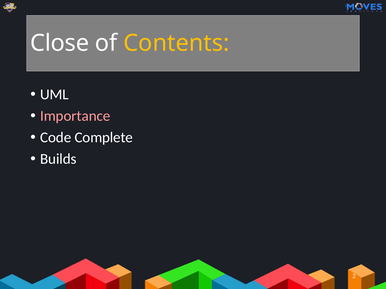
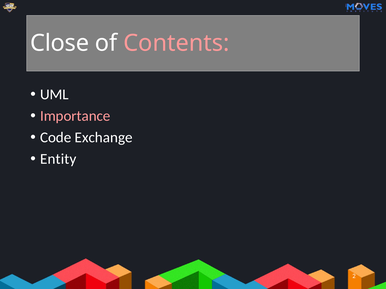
Contents colour: yellow -> pink (176, 43)
Complete: Complete -> Exchange (104, 138)
Builds: Builds -> Entity (58, 159)
